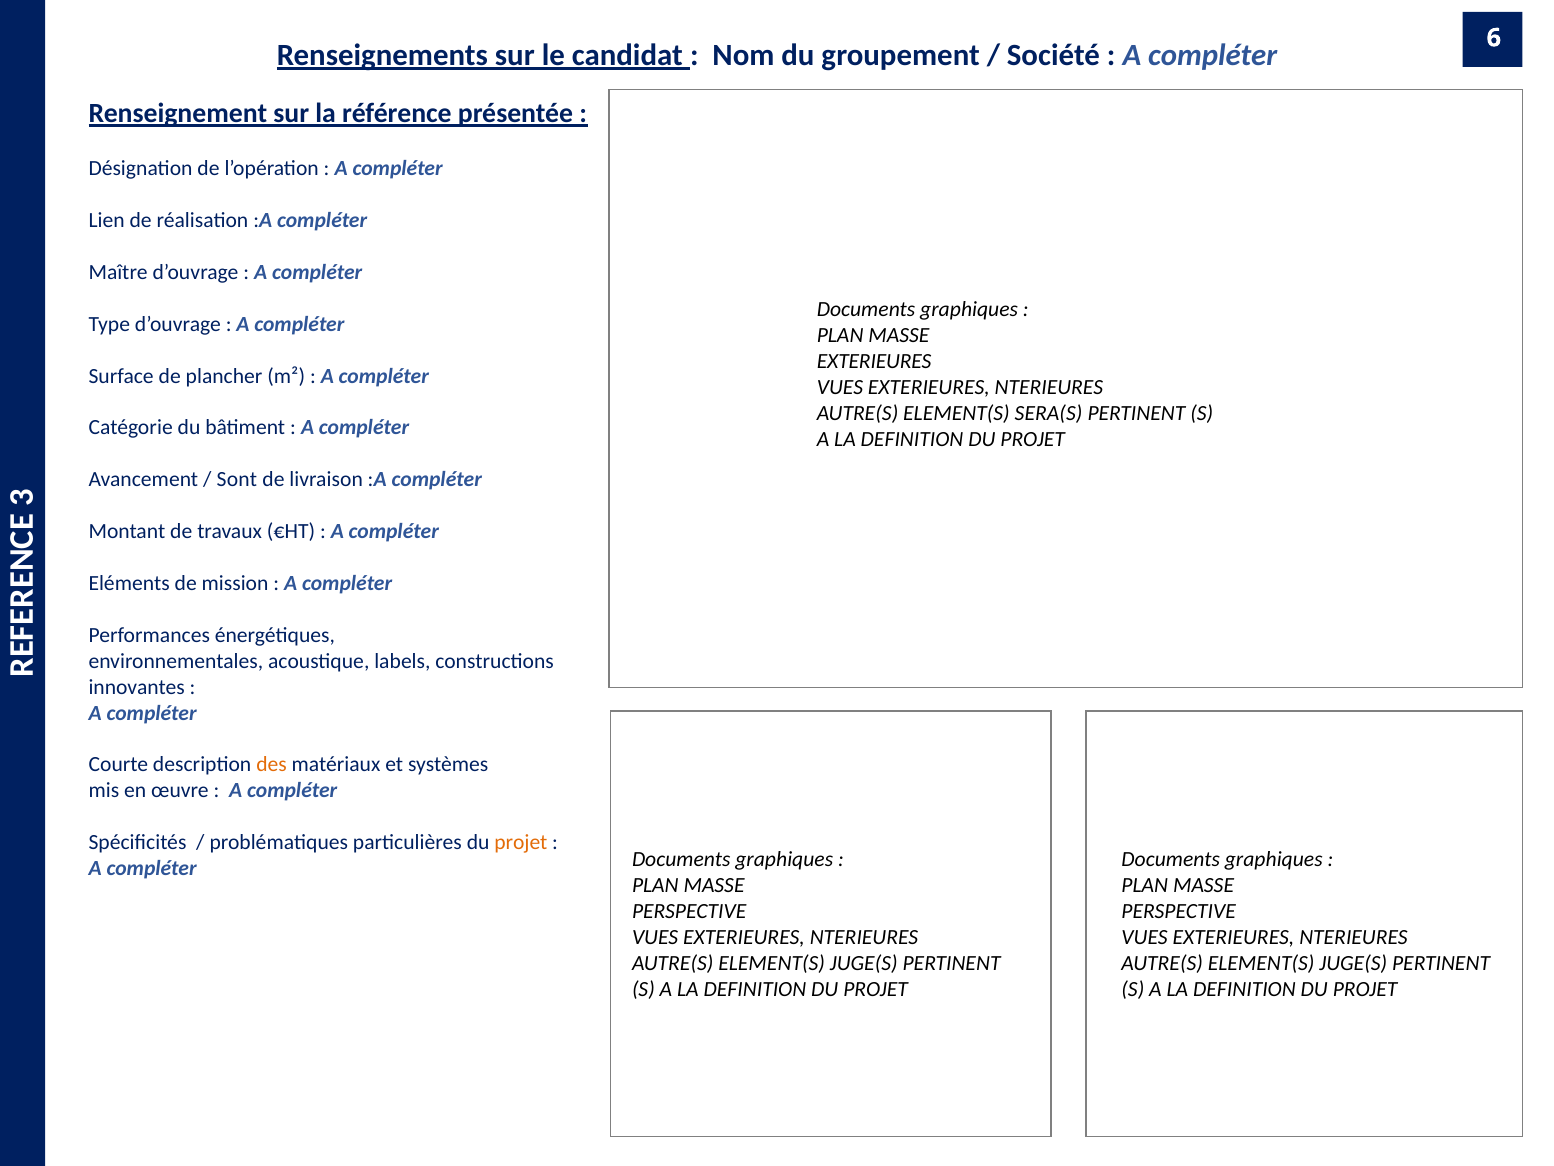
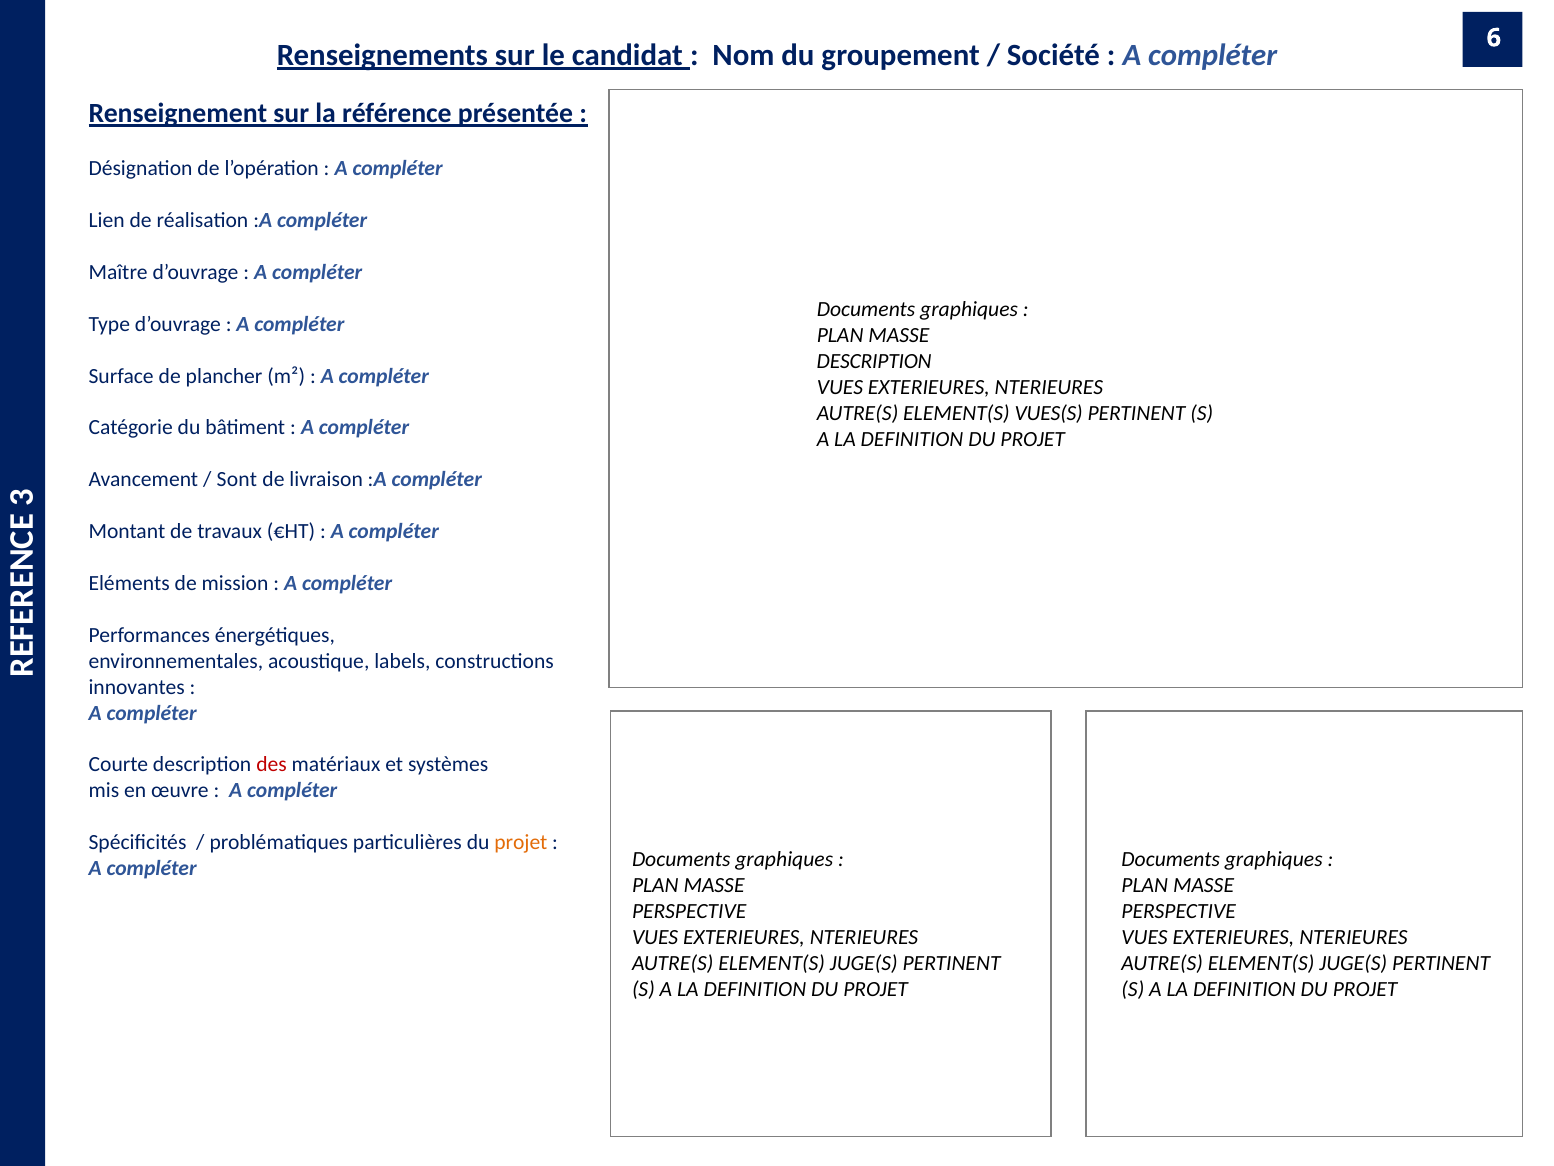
EXTERIEURES: EXTERIEURES -> DESCRIPTION (874, 361)
SERA(S: SERA(S -> VUES(S (1049, 413)
des colour: orange -> red (271, 765)
